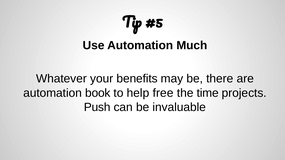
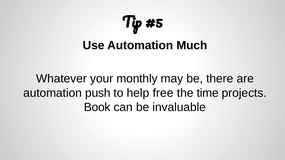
benefits: benefits -> monthly (137, 79)
book: book -> push (98, 93)
Push: Push -> Book (97, 107)
